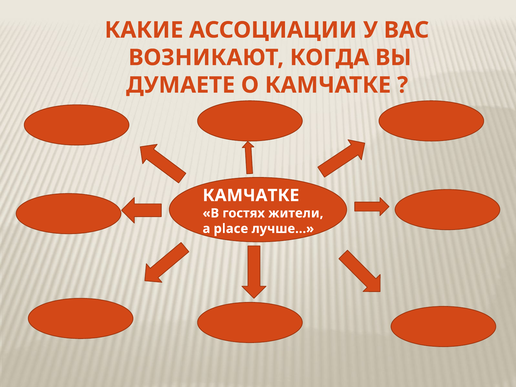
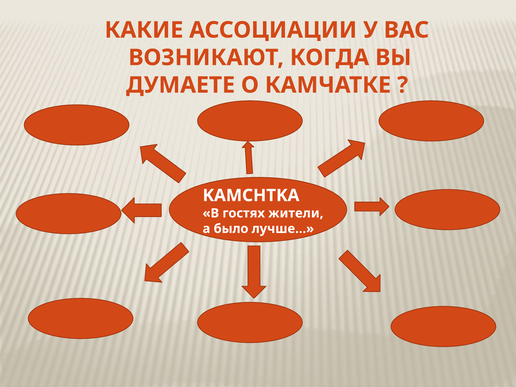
КАМЧАТКЕ: КАМЧАТКЕ -> KAMCHTKA (251, 195)
place: place -> было (231, 229)
